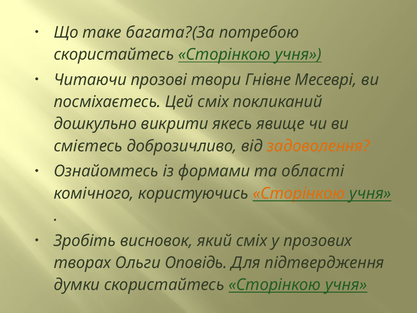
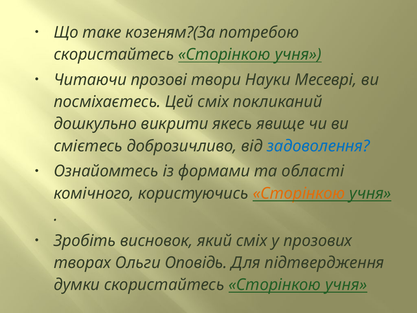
багата?(За: багата?(За -> козеням?(За (170, 32)
Гнівне: Гнівне -> Науки (268, 80)
задоволення colour: orange -> blue (318, 146)
